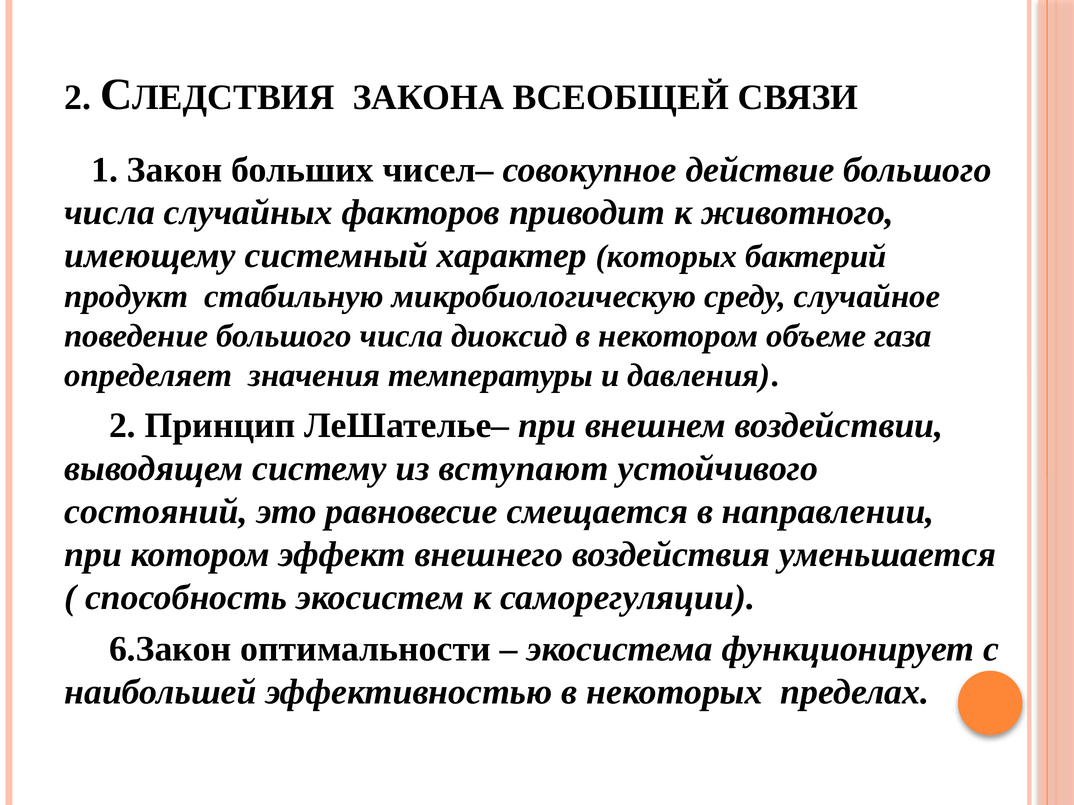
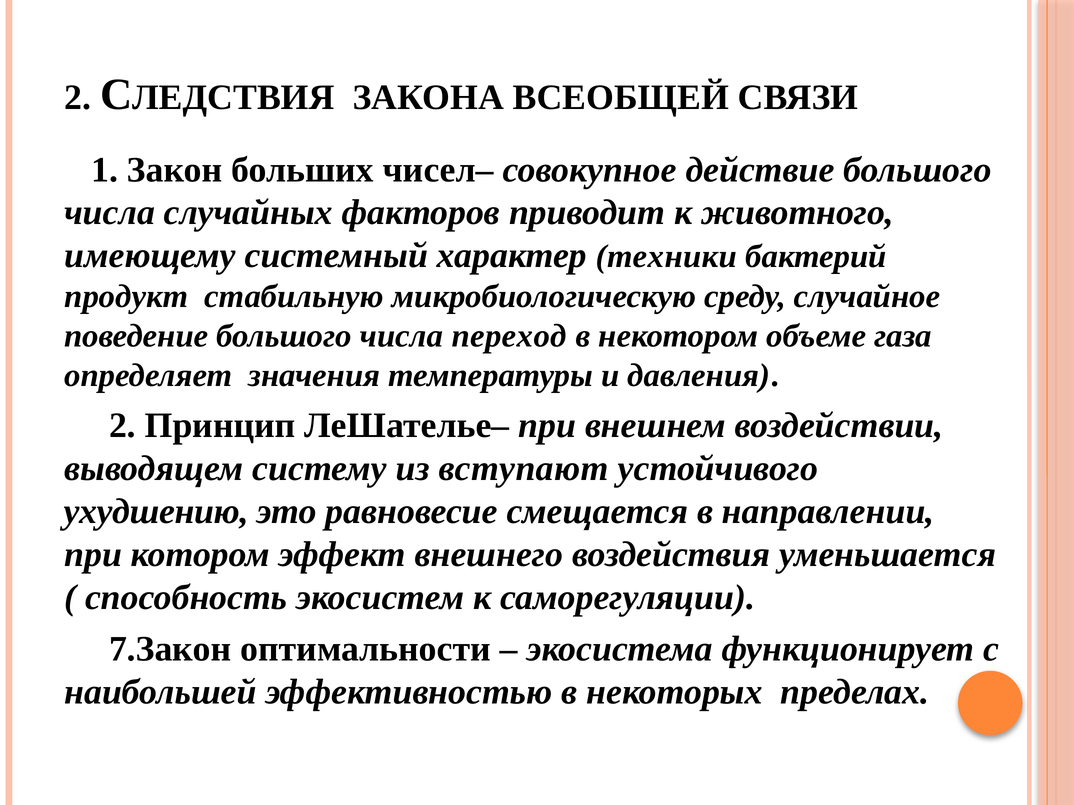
которых: которых -> техники (666, 257)
диоксид: диоксид -> переход (509, 336)
состояний: состояний -> ухудшению (156, 512)
6.Закон: 6.Закон -> 7.Закон (170, 650)
